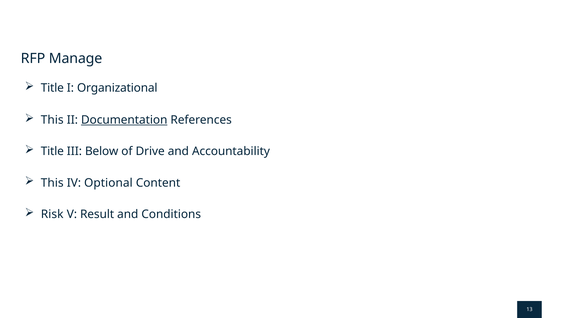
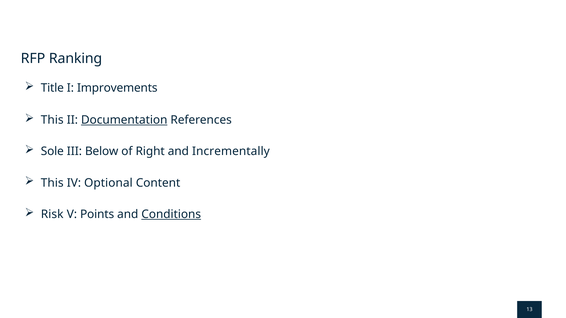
Manage: Manage -> Ranking (76, 59)
Organizational: Organizational -> Improvements (117, 88)
Title: Title -> Sole (52, 151)
Drive: Drive -> Right (150, 151)
Accountability: Accountability -> Incrementally (231, 151)
Result: Result -> Points (97, 215)
Conditions underline: none -> present (171, 215)
